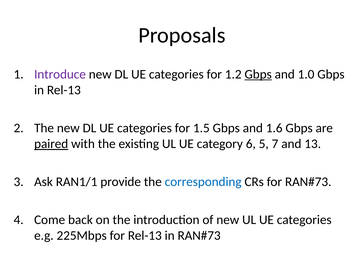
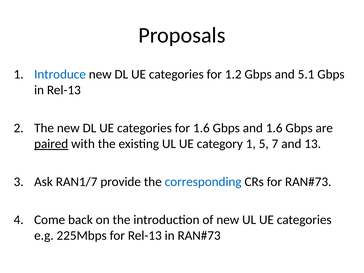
Introduce colour: purple -> blue (60, 74)
Gbps underline: present -> none (258, 74)
1.0: 1.0 -> 5.1 (306, 74)
for 1.5: 1.5 -> 1.6 (201, 128)
category 6: 6 -> 1 (251, 144)
RAN1/1: RAN1/1 -> RAN1/7 (77, 182)
